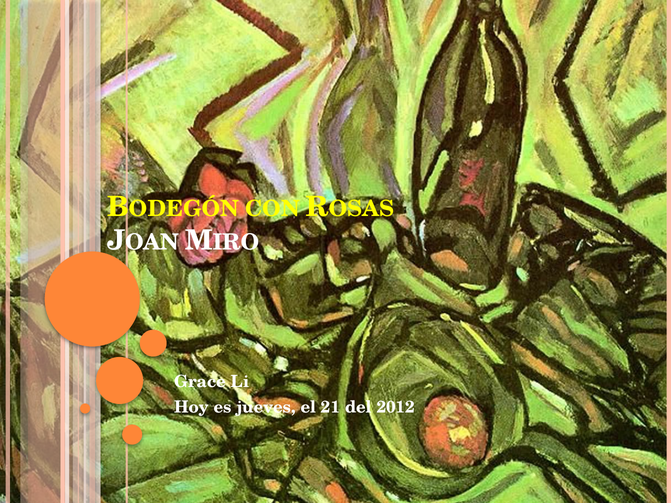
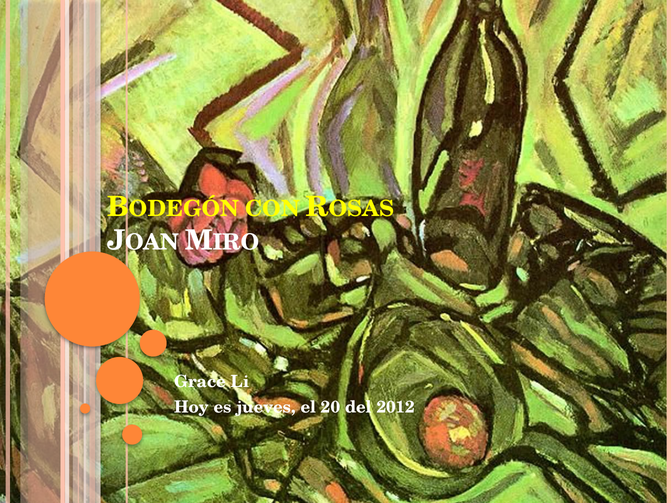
21: 21 -> 20 (331, 407)
